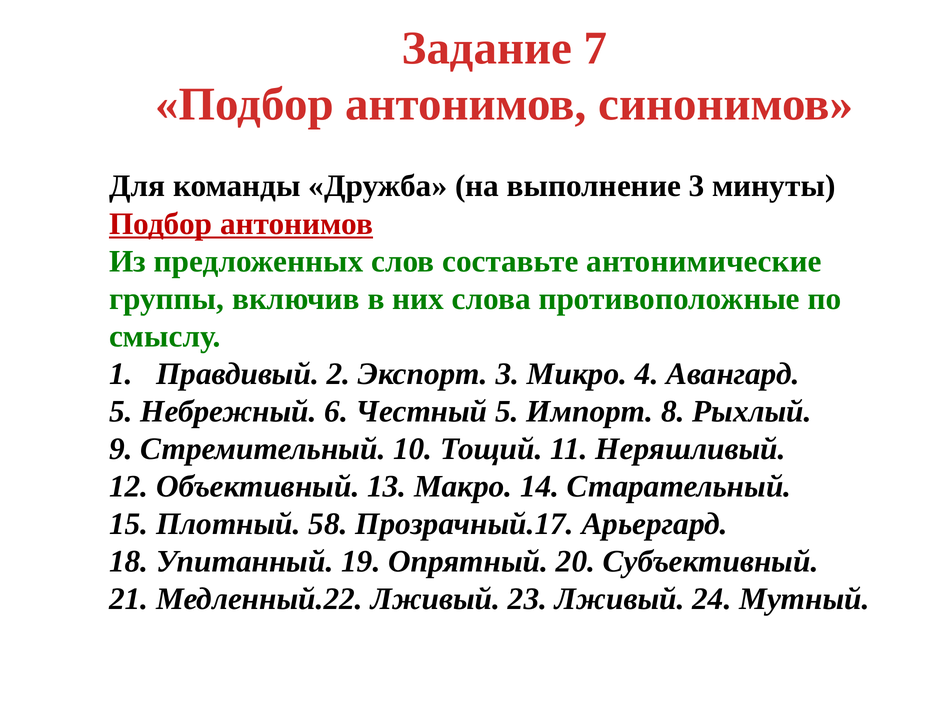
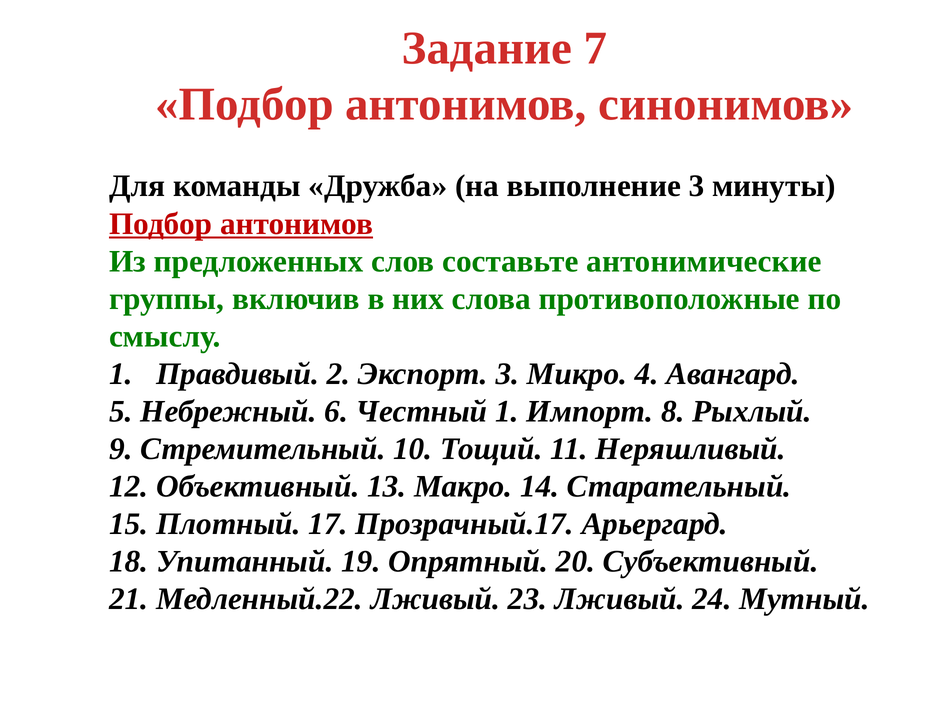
Честный 5: 5 -> 1 (507, 412)
58: 58 -> 17 (328, 524)
